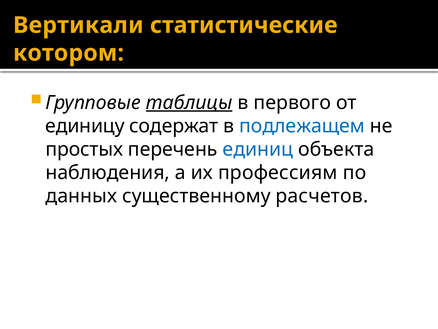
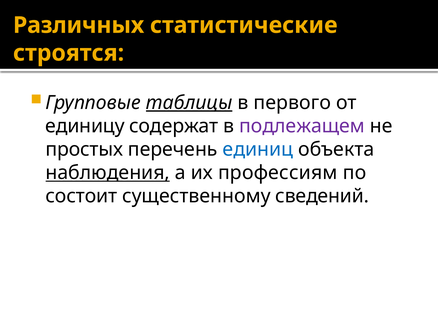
Вертикали: Вертикали -> Различных (79, 25)
котором: котором -> строятся (69, 53)
подлежащем colour: blue -> purple (302, 126)
наблюдения underline: none -> present (108, 173)
данных: данных -> состоит (81, 196)
расчетов: расчетов -> сведений (322, 196)
